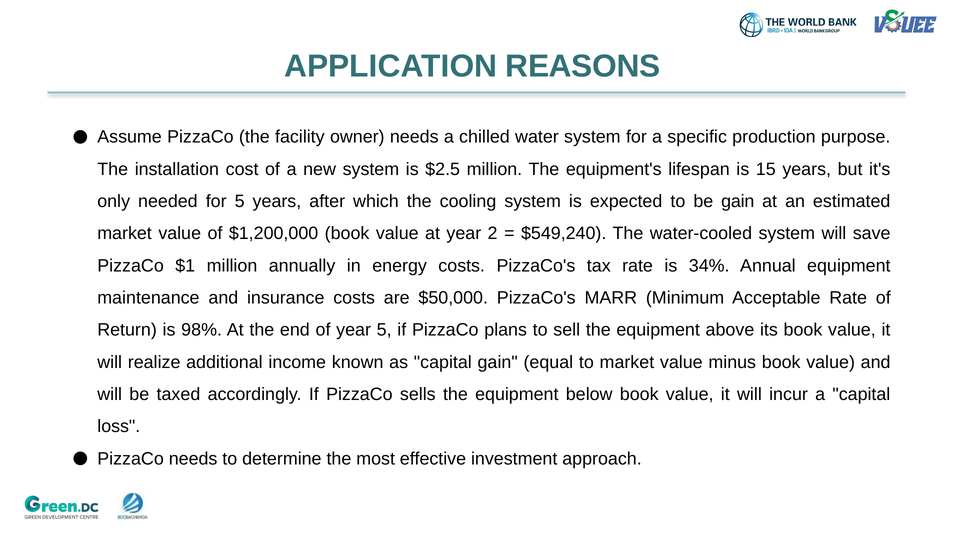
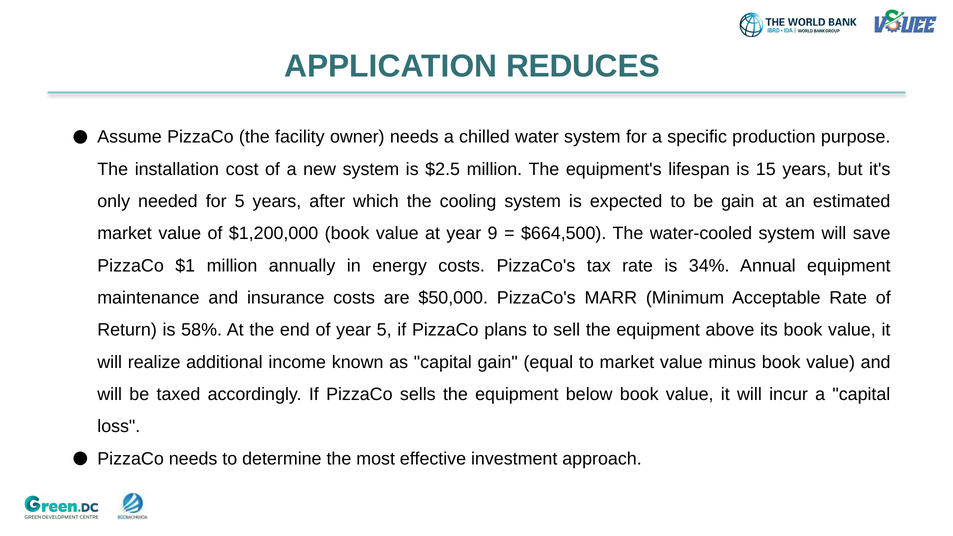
REASONS: REASONS -> REDUCES (583, 66)
2: 2 -> 9 (493, 234)
$549,240: $549,240 -> $664,500 (564, 234)
98%: 98% -> 58% (202, 330)
